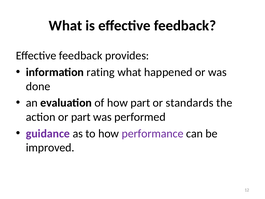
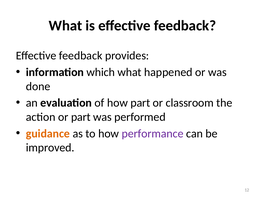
rating: rating -> which (101, 72)
standards: standards -> classroom (190, 103)
guidance colour: purple -> orange (48, 133)
